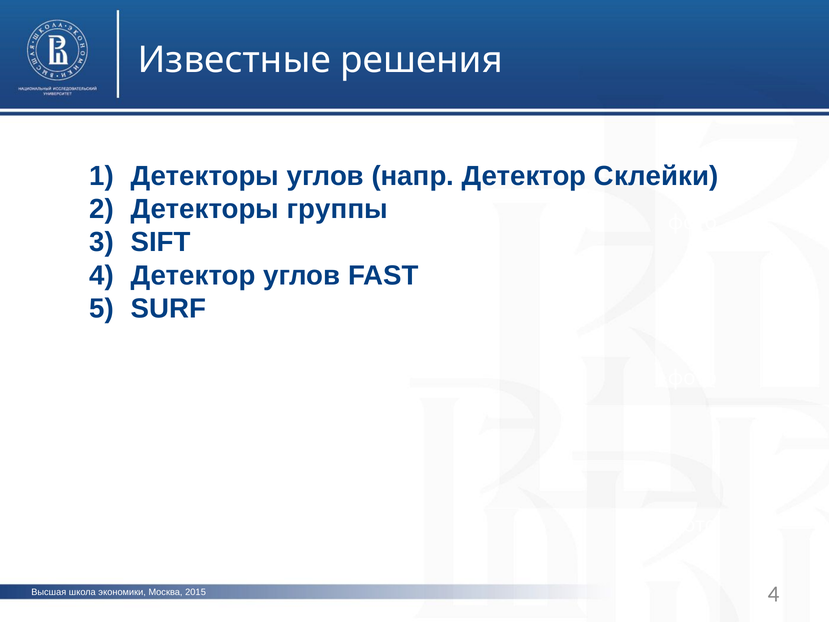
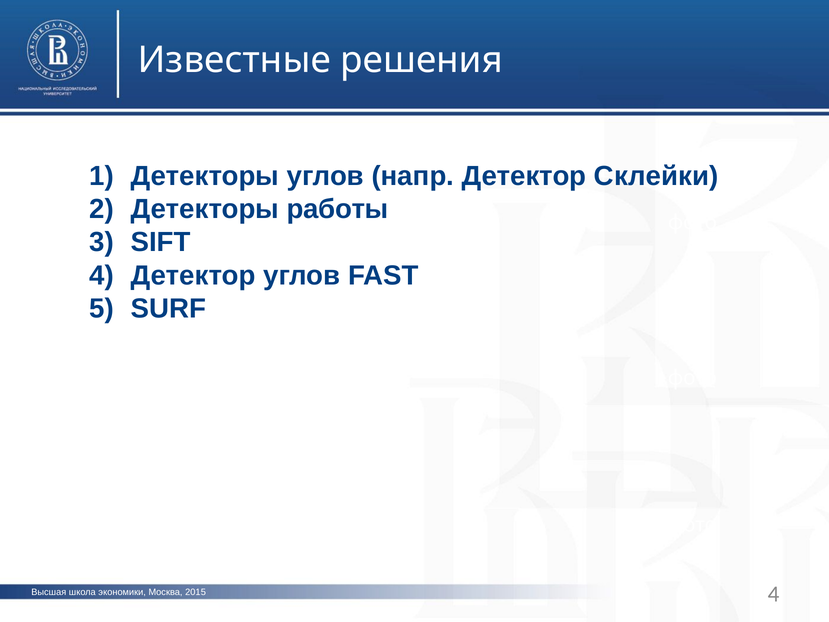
группы: группы -> работы (338, 209)
